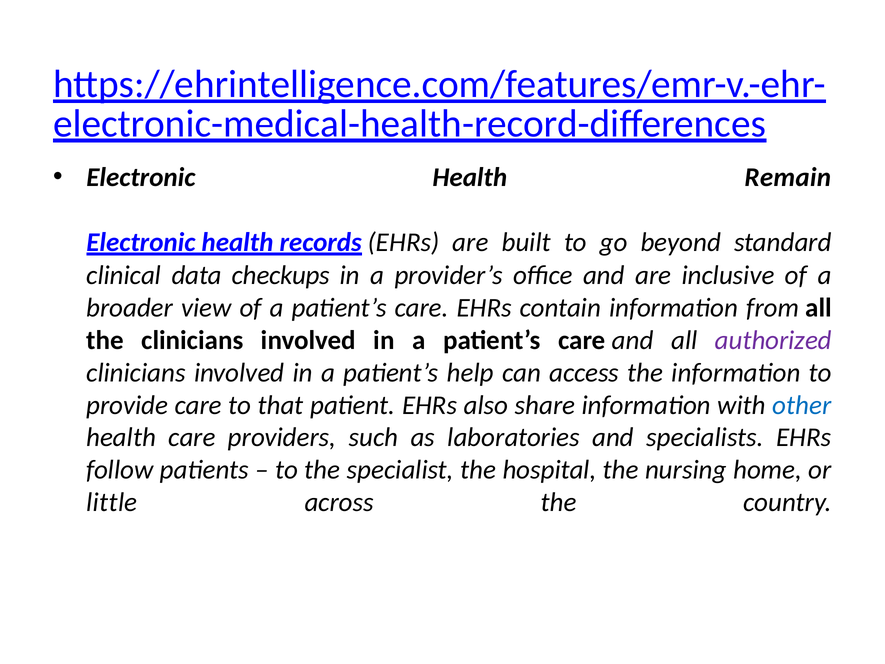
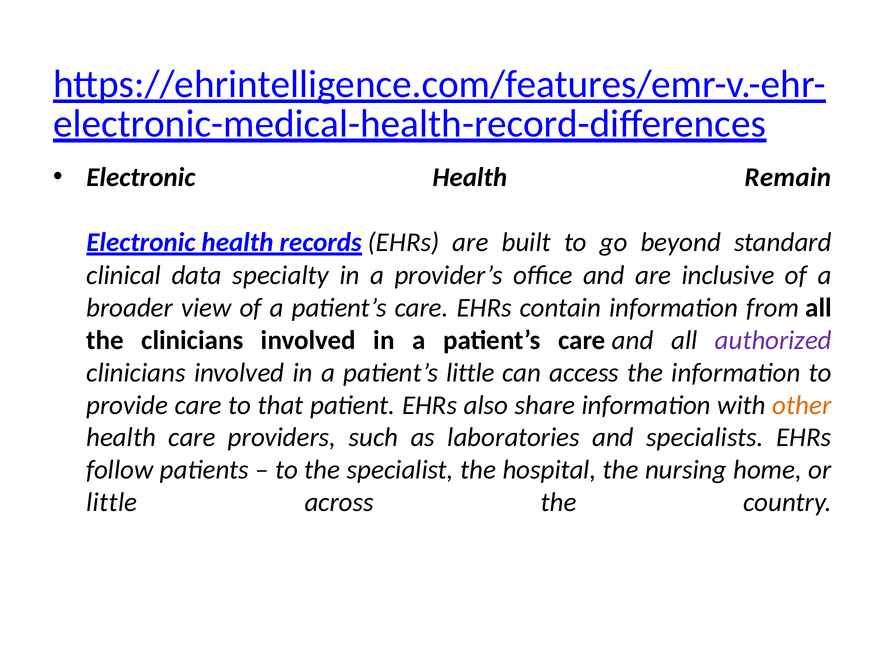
checkups: checkups -> specialty (281, 275)
patient’s help: help -> little (470, 372)
other colour: blue -> orange (802, 405)
